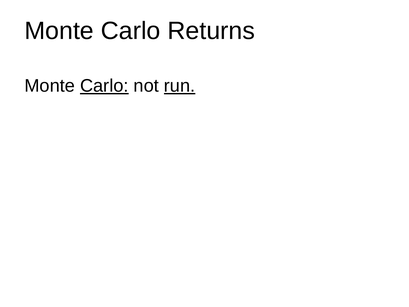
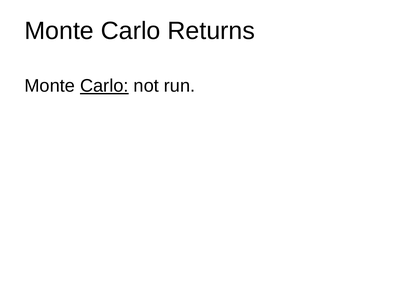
run underline: present -> none (180, 86)
